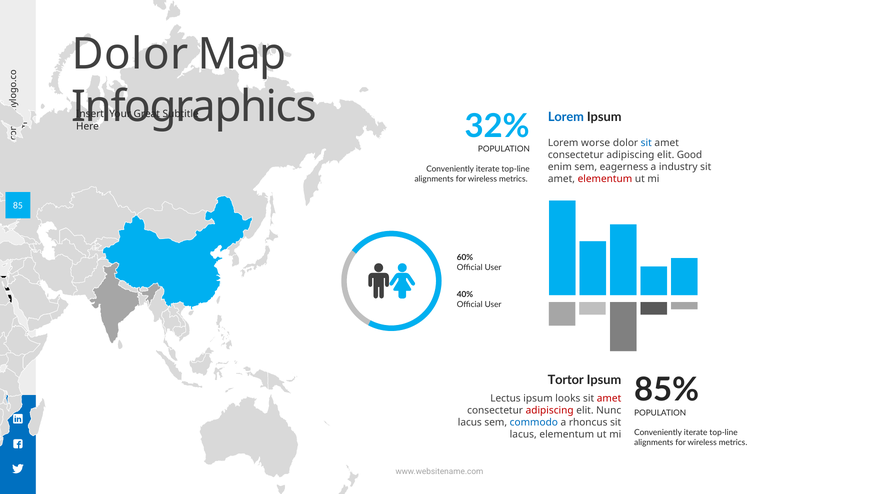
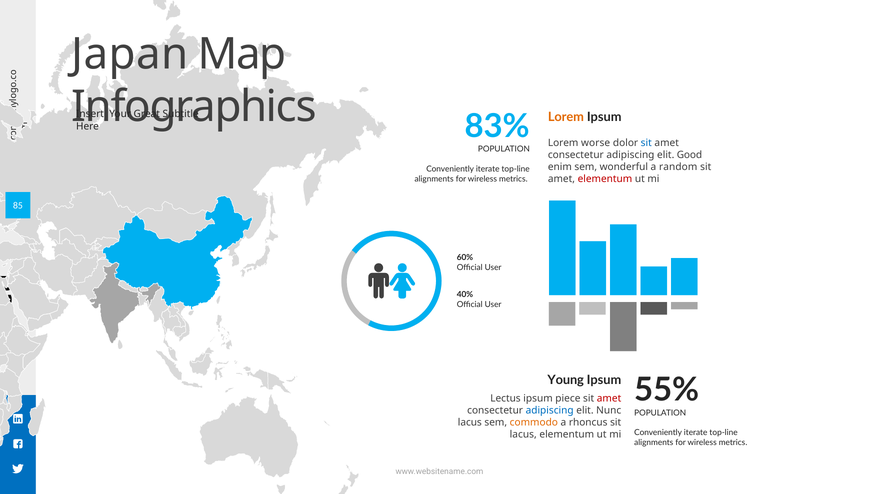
Dolor: Dolor -> Japan (130, 54)
Lorem colour: blue -> orange (566, 117)
32%: 32% -> 83% (497, 126)
eagerness: eagerness -> wonderful (624, 167)
industry: industry -> random (678, 167)
Tortor: Tortor -> Young (566, 381)
85%: 85% -> 55% (667, 390)
looks: looks -> piece (568, 399)
adipiscing colour: red -> blue (550, 411)
commodo colour: blue -> orange (534, 423)
